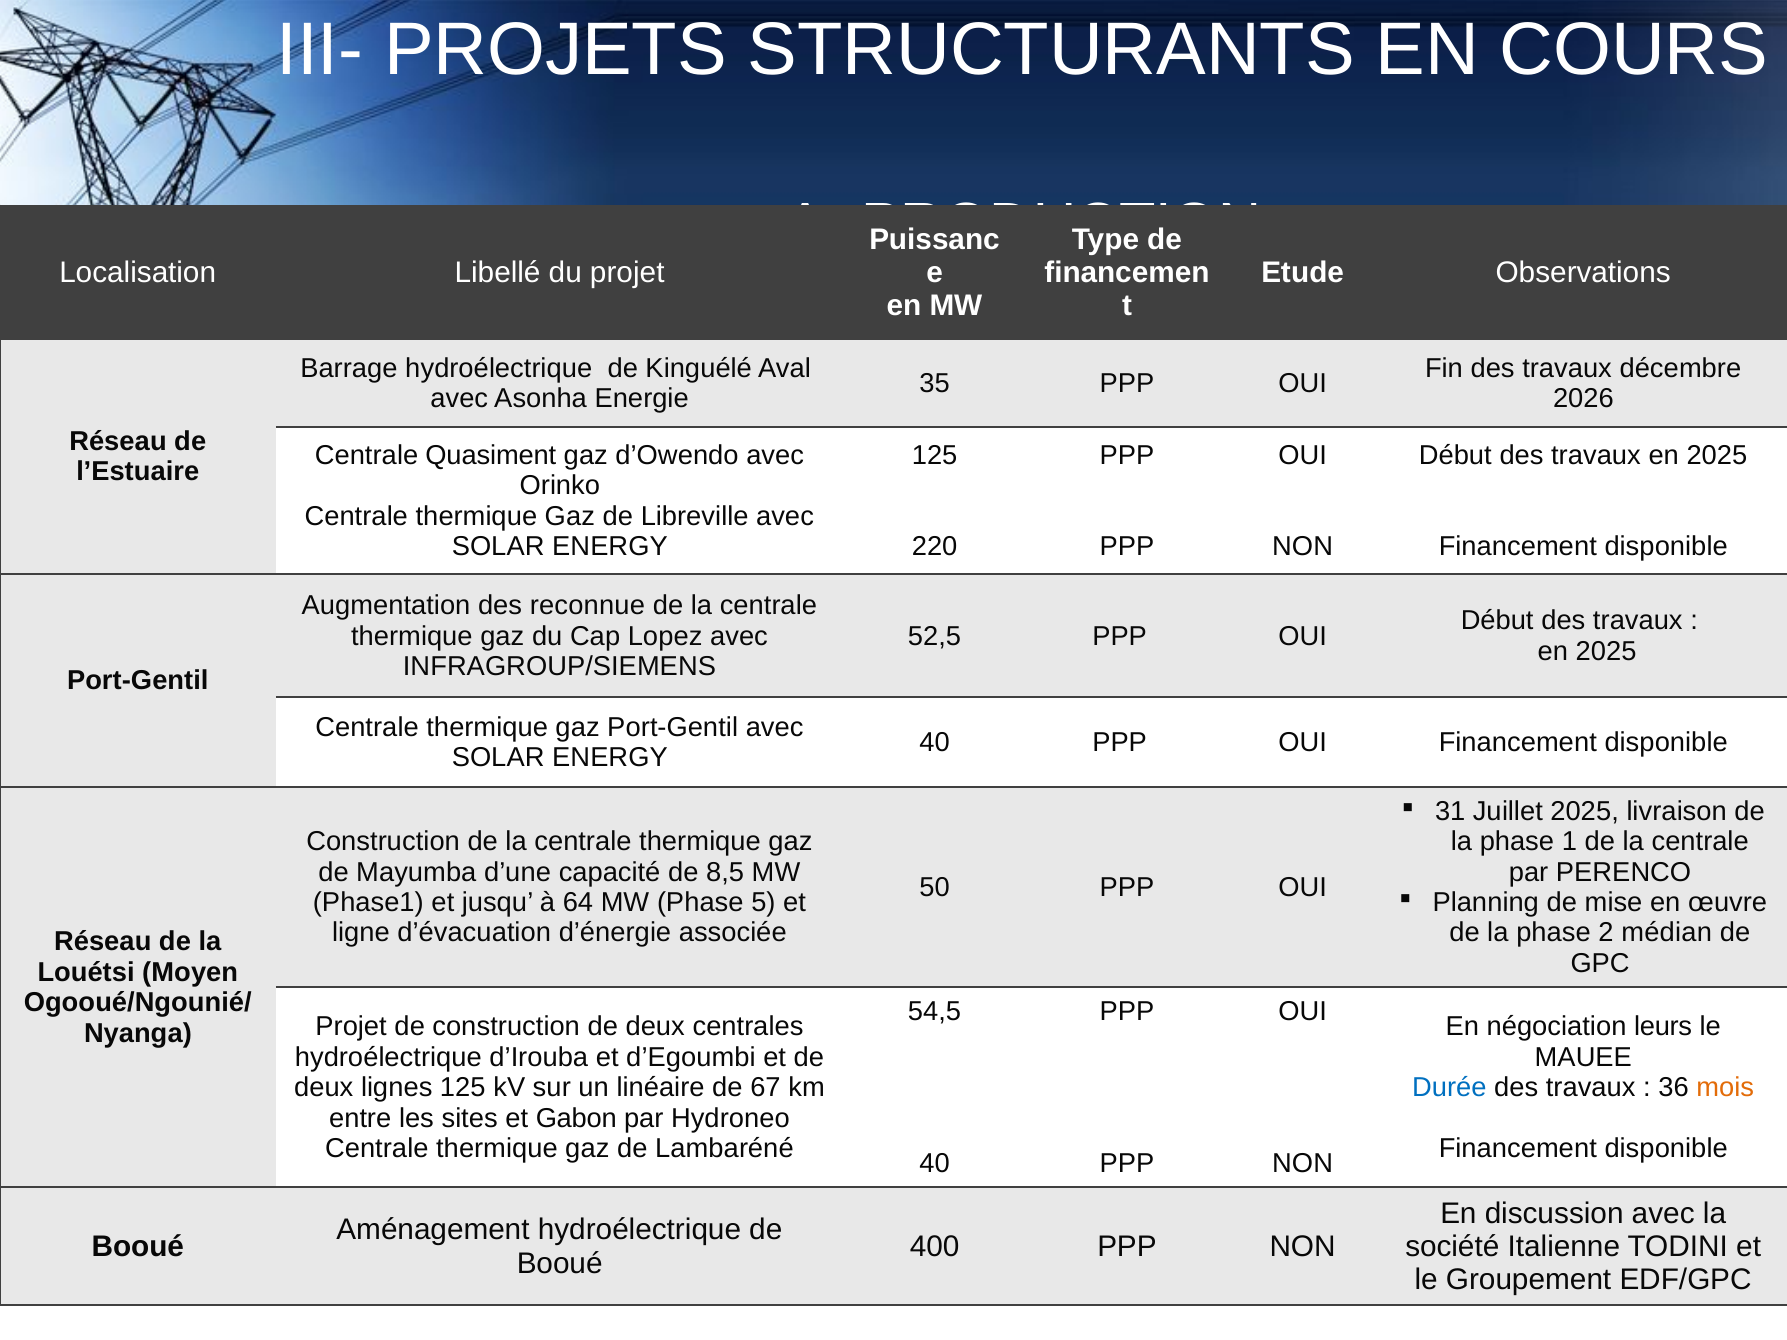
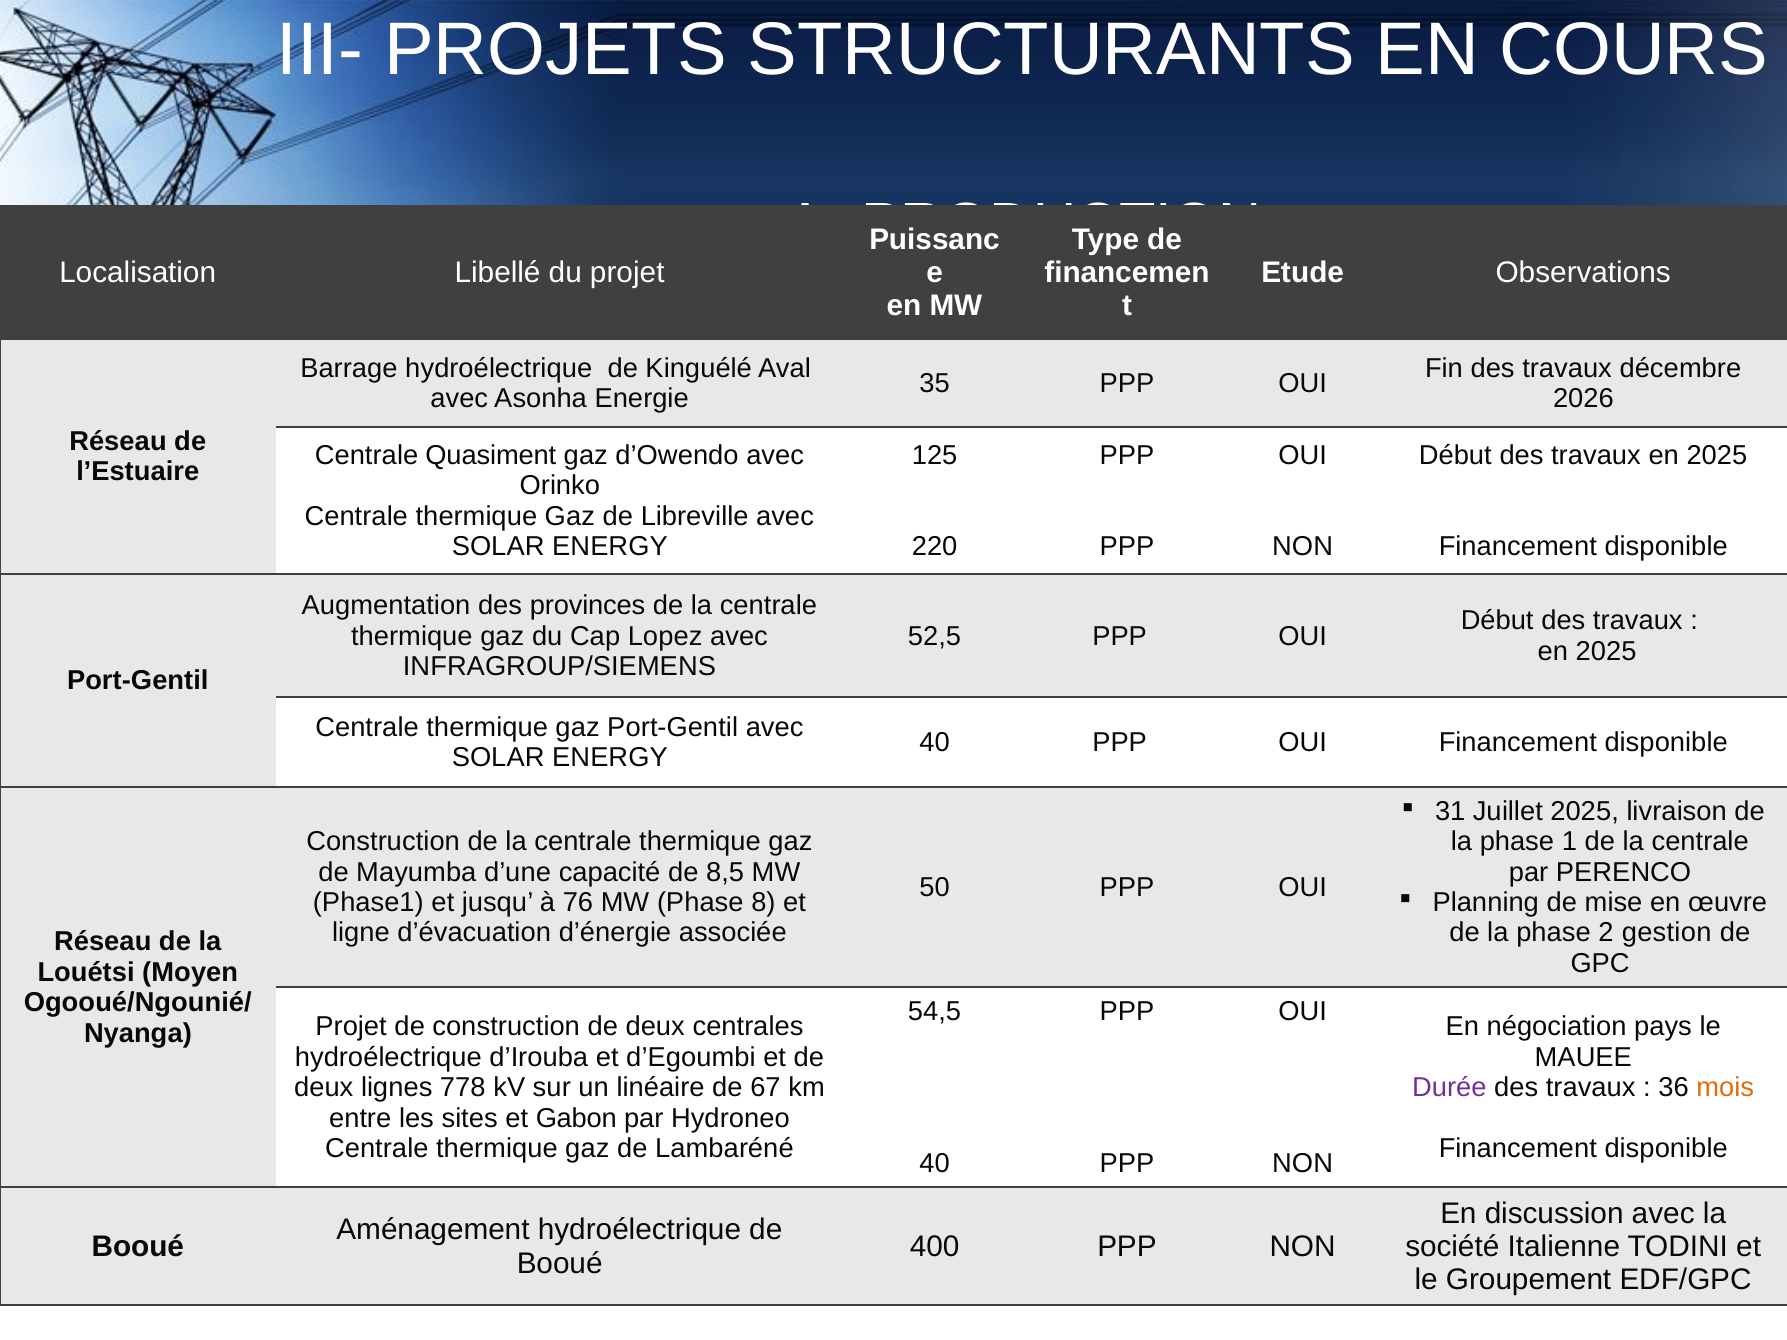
reconnue: reconnue -> provinces (588, 606)
64: 64 -> 76 (578, 903)
5: 5 -> 8 (763, 903)
médian: médian -> gestion (1667, 933)
leurs: leurs -> pays (1663, 1027)
lignes 125: 125 -> 778 (463, 1088)
Durée colour: blue -> purple (1449, 1088)
